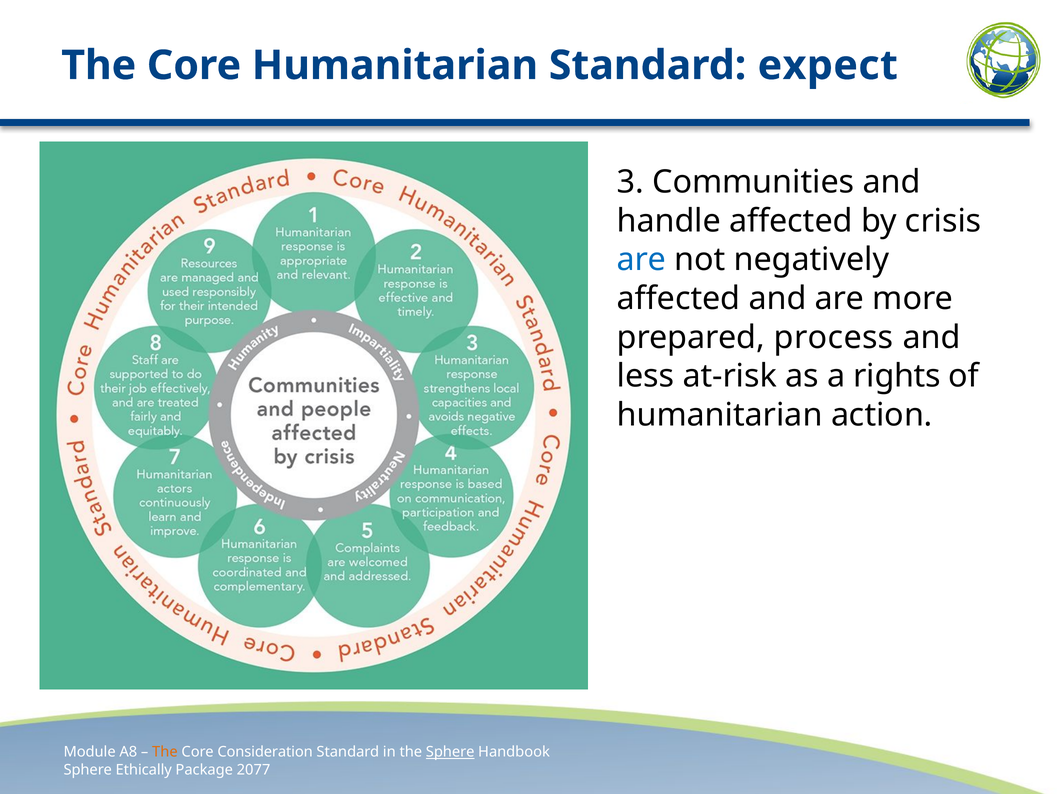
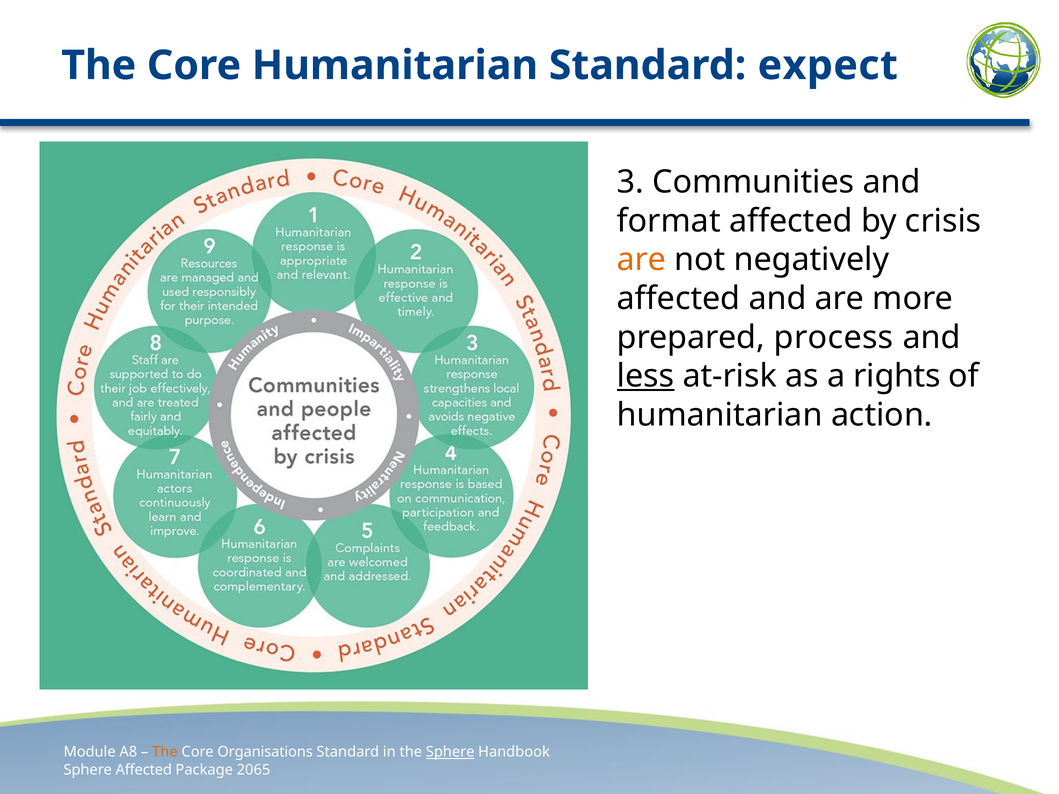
handle: handle -> format (669, 221)
are colour: blue -> orange (641, 260)
less underline: none -> present (646, 376)
Consideration: Consideration -> Organisations (265, 752)
Sphere Ethically: Ethically -> Affected (144, 770)
2077: 2077 -> 2065 (254, 770)
